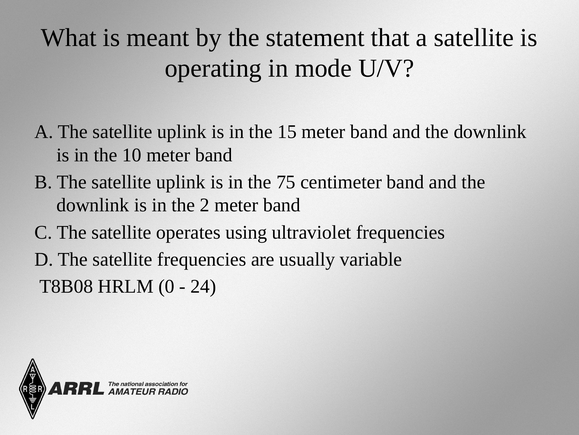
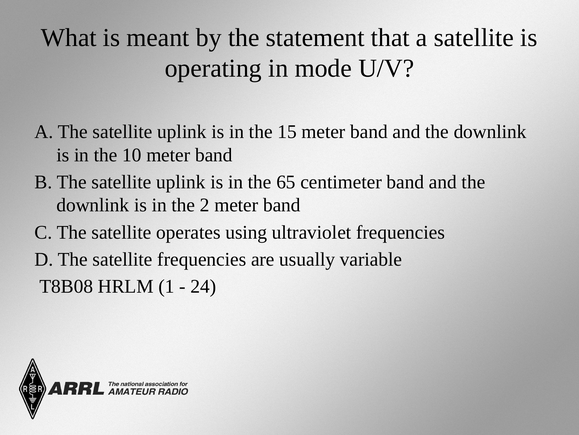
75: 75 -> 65 (286, 182)
0: 0 -> 1 (166, 286)
